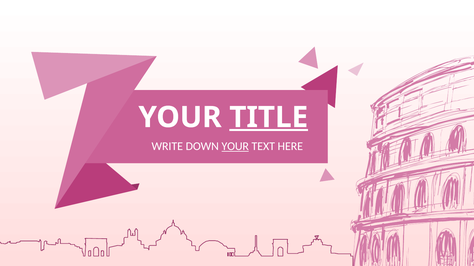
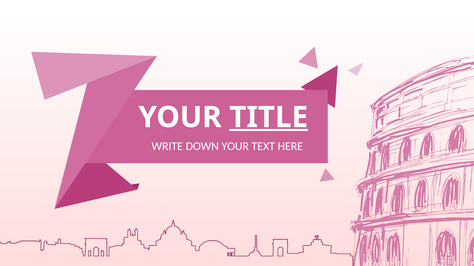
YOUR underline: present -> none (235, 147)
